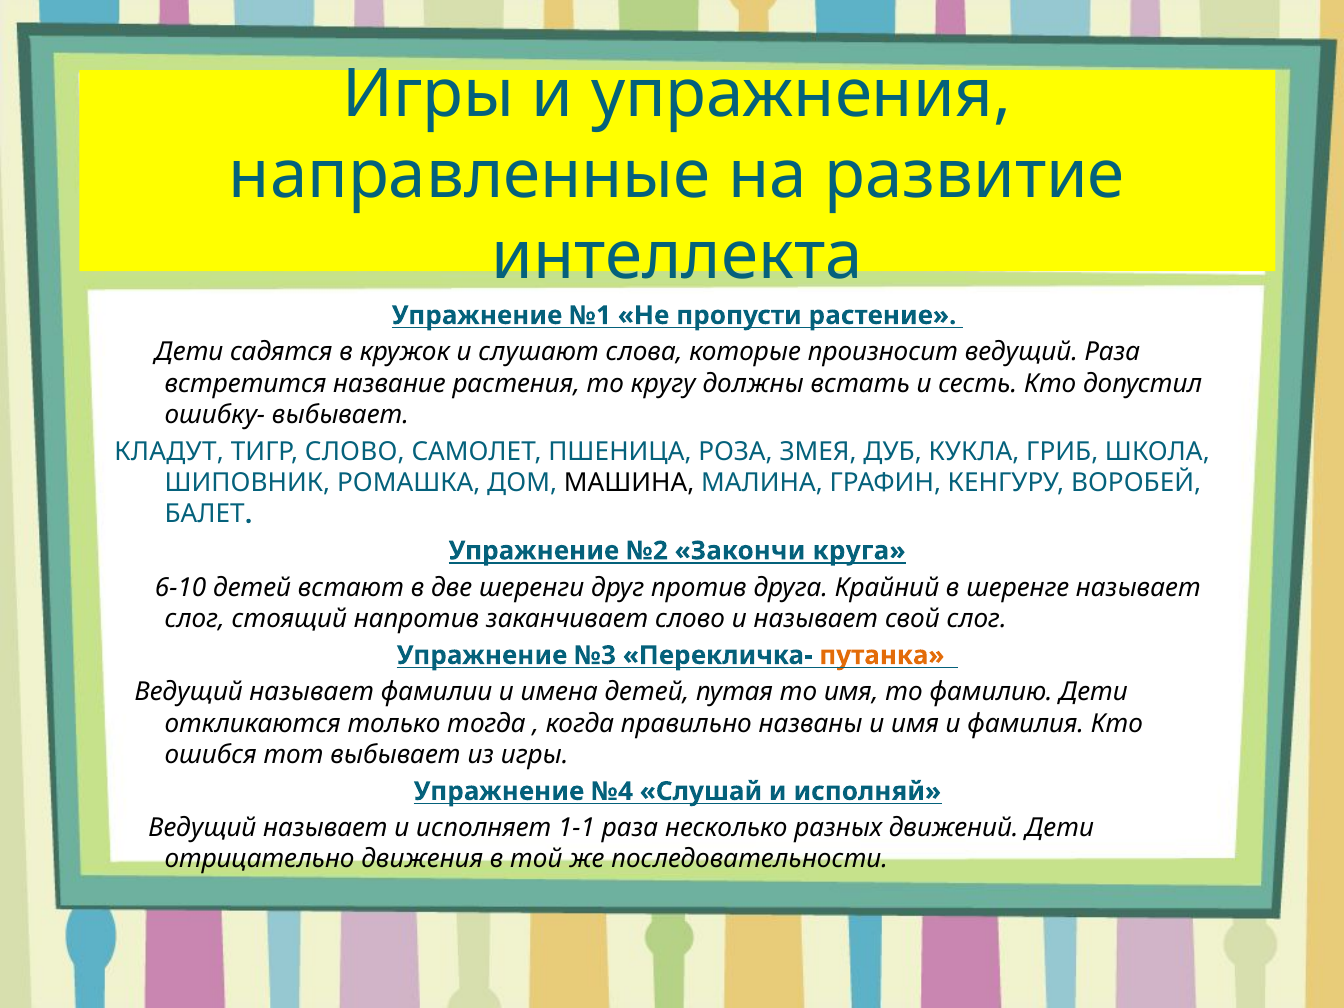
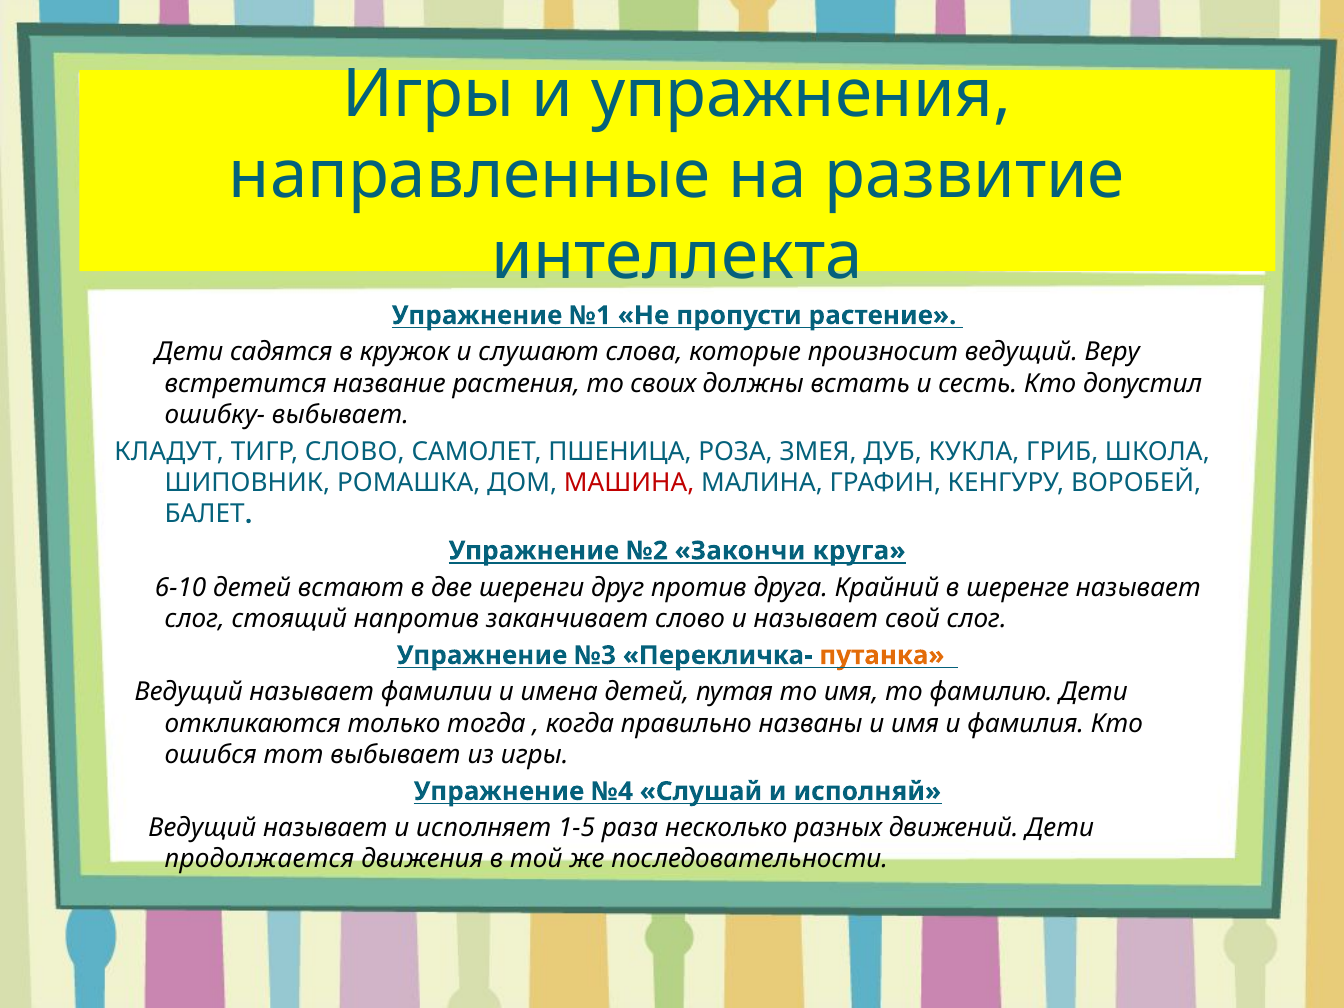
ведущий Раза: Раза -> Веру (1112, 352)
кругу: кругу -> своих (663, 383)
МАШИНА colour: black -> red (629, 483)
1-1: 1-1 -> 1-5 (577, 828)
отрицательно: отрицательно -> продолжается (259, 859)
